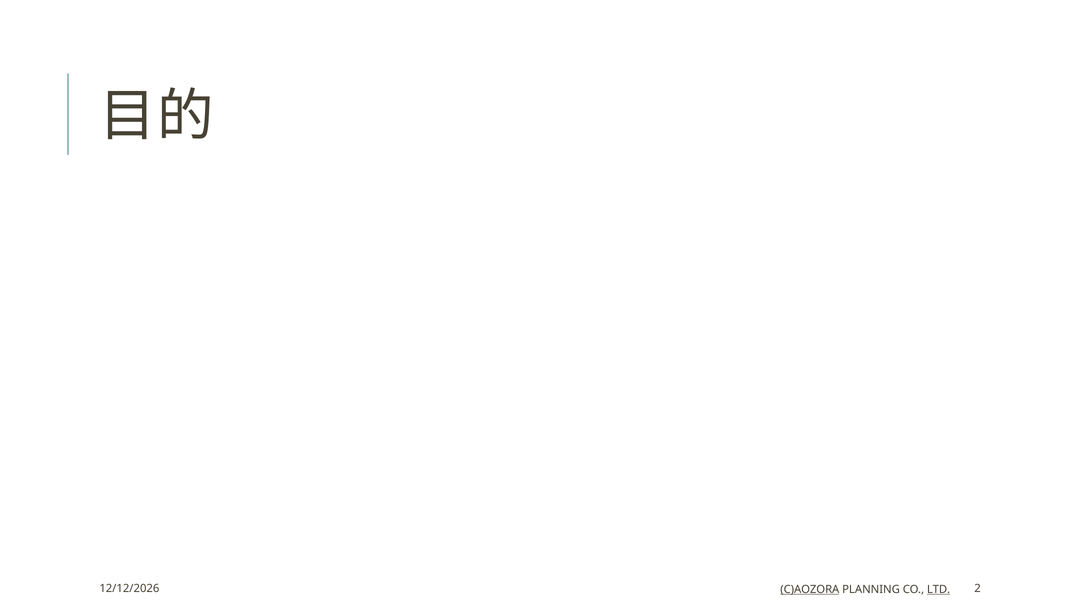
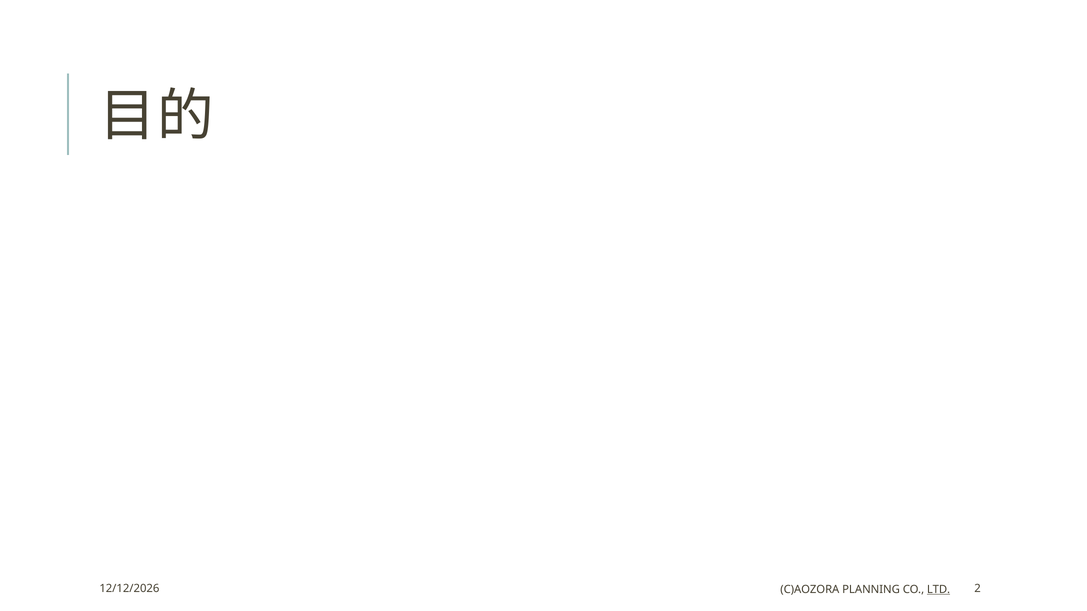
C)AOZORA underline: present -> none (810, 590)
